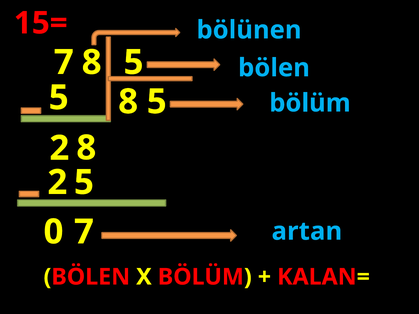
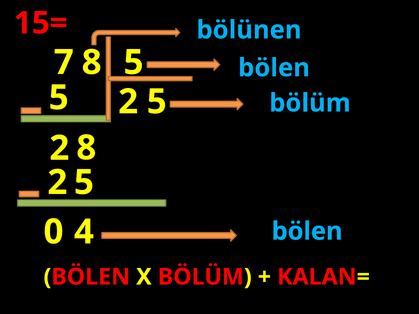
8: 8 -> 2 (128, 102)
0 7: 7 -> 4 (84, 232)
artan: artan -> bölen (307, 231)
